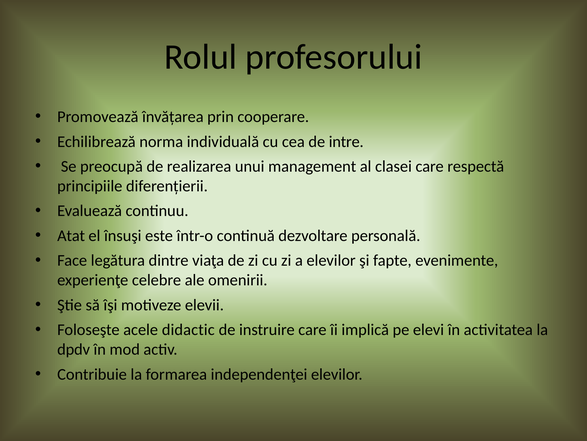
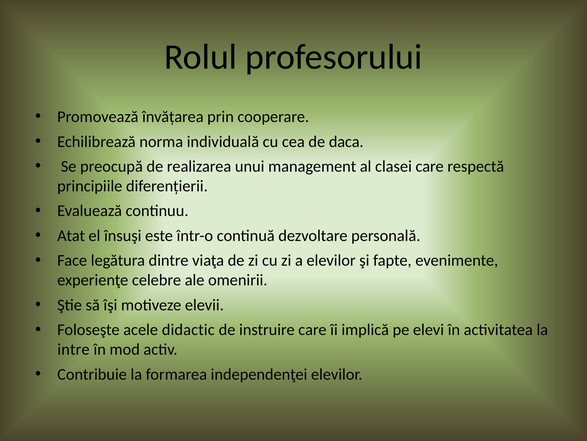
intre: intre -> daca (346, 141)
dpdv: dpdv -> intre (73, 349)
